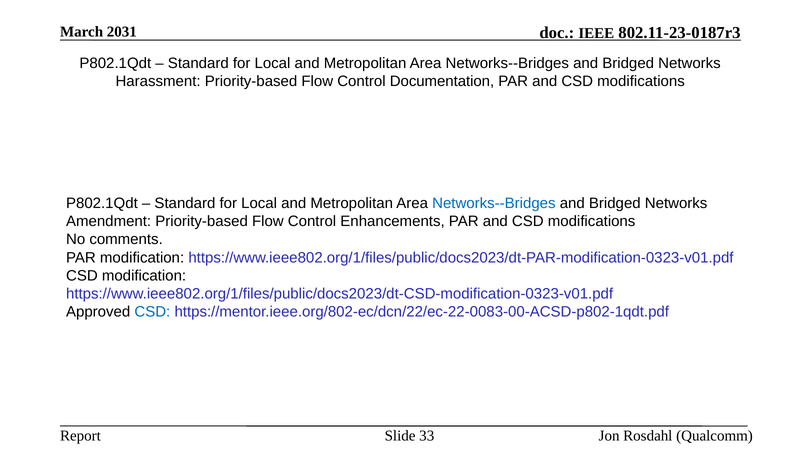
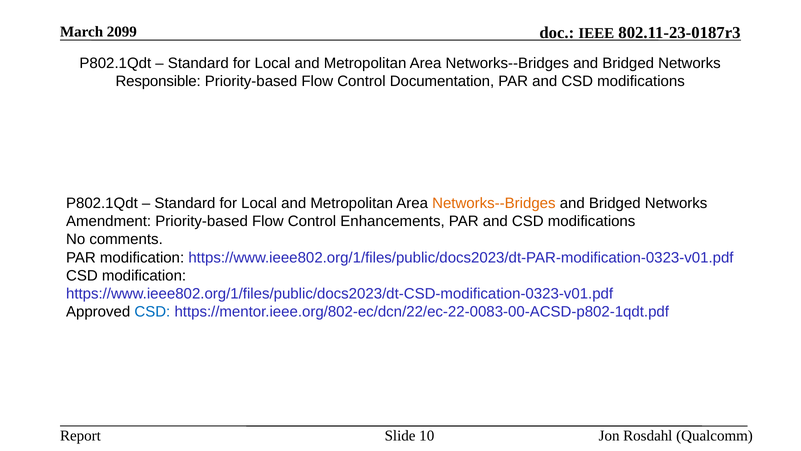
2031: 2031 -> 2099 (122, 32)
Harassment: Harassment -> Responsible (158, 81)
Networks--Bridges colour: blue -> orange (494, 203)
33: 33 -> 10 (427, 435)
